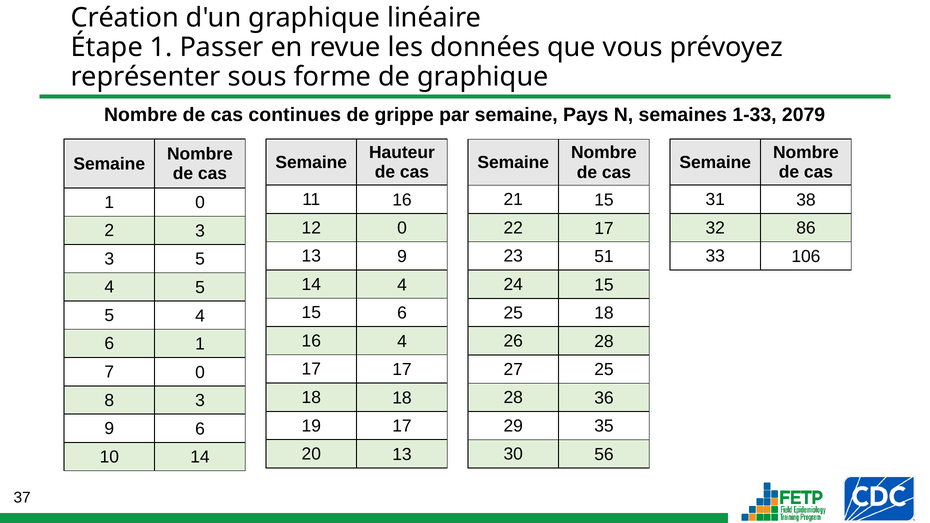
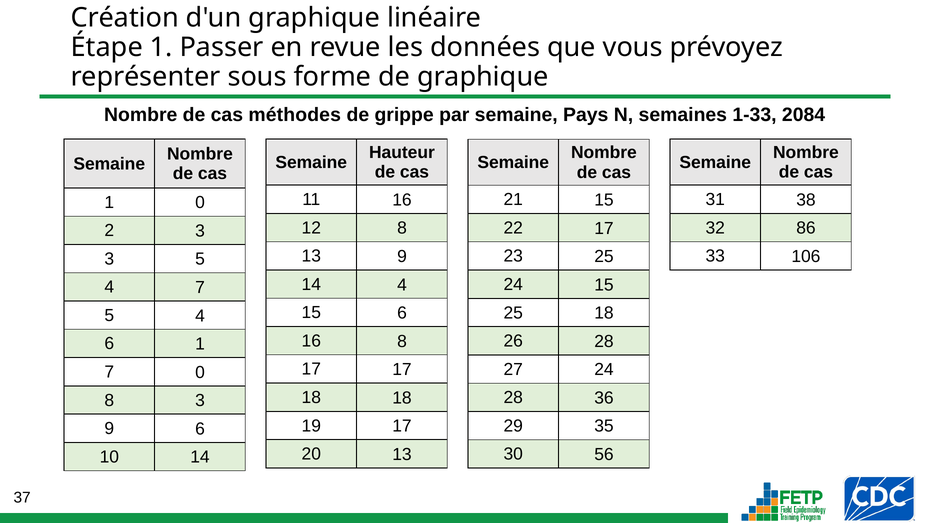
continues: continues -> méthodes (295, 115)
2079: 2079 -> 2084 (804, 115)
12 0: 0 -> 8 (402, 228)
23 51: 51 -> 25 (604, 257)
4 5: 5 -> 7 (200, 288)
16 4: 4 -> 8 (402, 341)
27 25: 25 -> 24 (604, 370)
